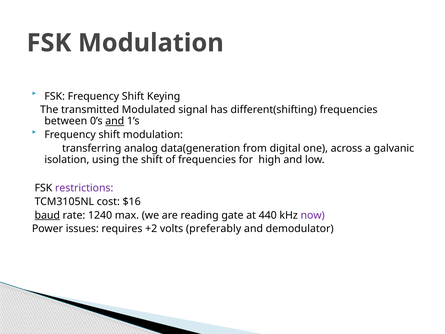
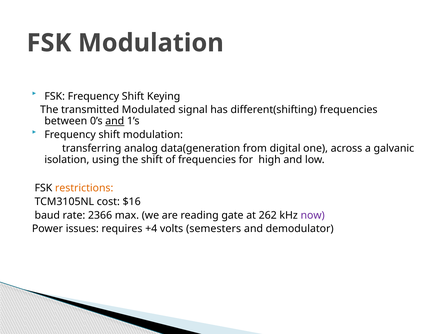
restrictions colour: purple -> orange (84, 188)
baud underline: present -> none (47, 215)
1240: 1240 -> 2366 (100, 215)
440: 440 -> 262 (268, 215)
+2: +2 -> +4 (151, 229)
preferably: preferably -> semesters (214, 229)
